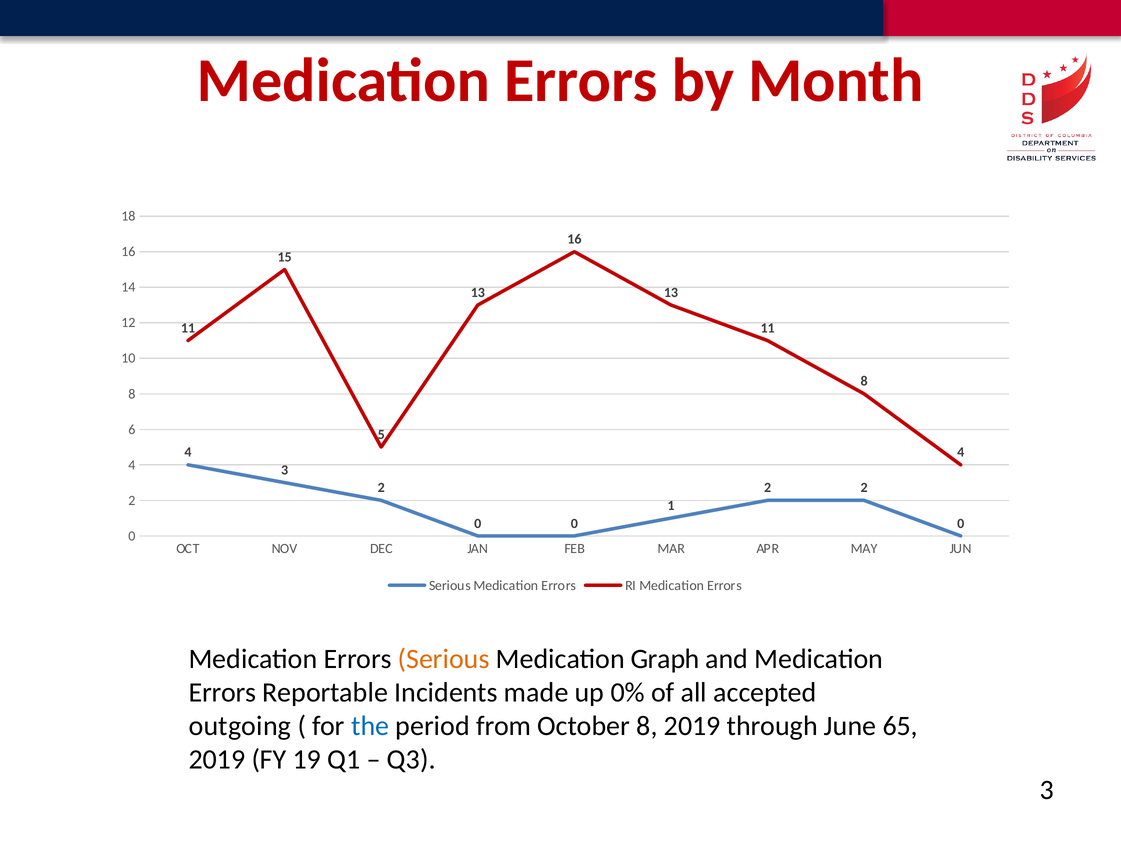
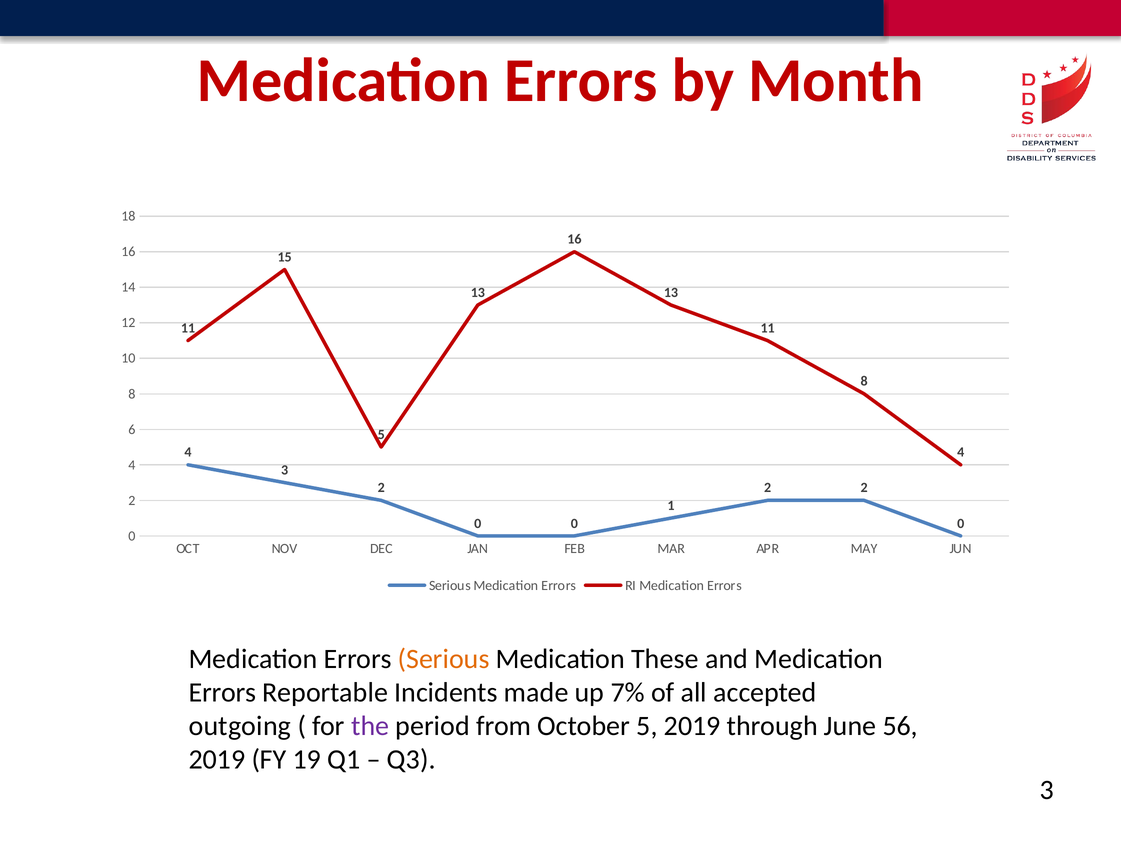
Graph: Graph -> These (665, 659)
0%: 0% -> 7% (628, 692)
the colour: blue -> purple (370, 726)
October 8: 8 -> 5 (647, 726)
65: 65 -> 56 (900, 726)
